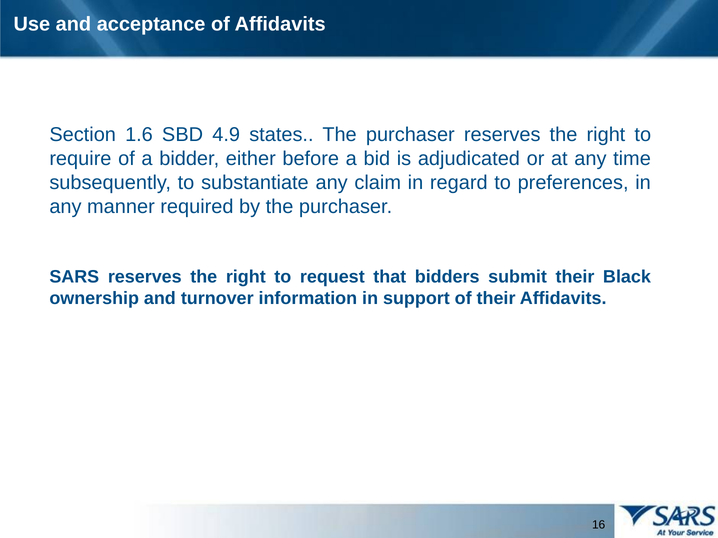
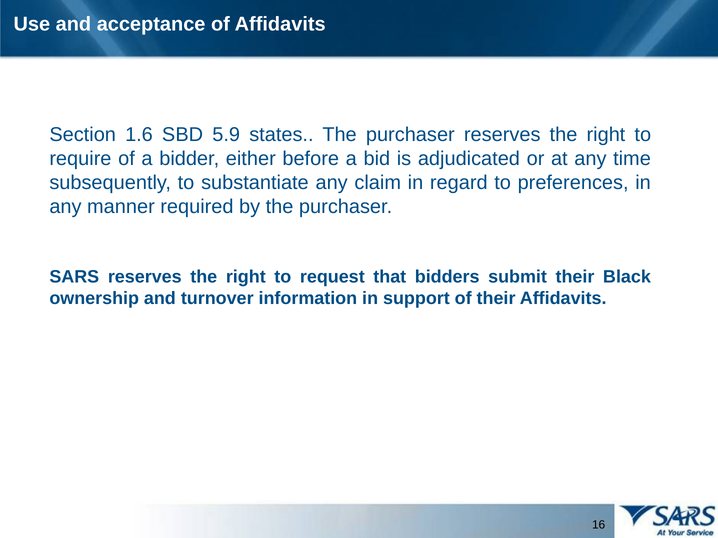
4.9: 4.9 -> 5.9 (226, 135)
